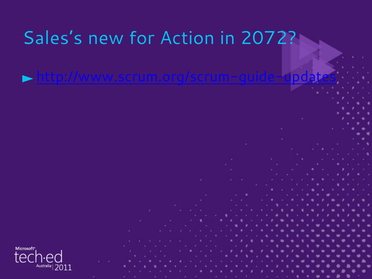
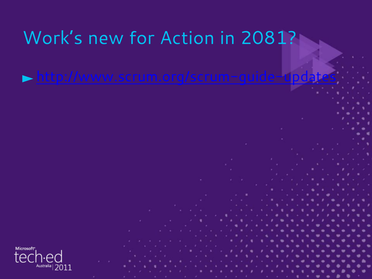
Sales’s: Sales’s -> Work’s (53, 38)
2072: 2072 -> 2081 (269, 38)
